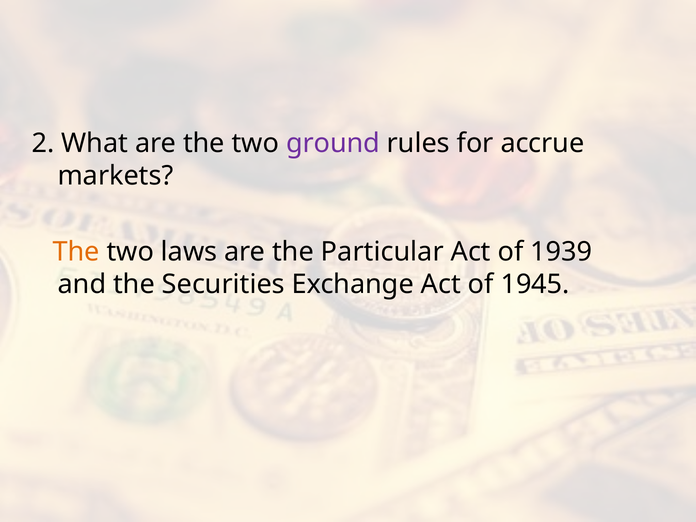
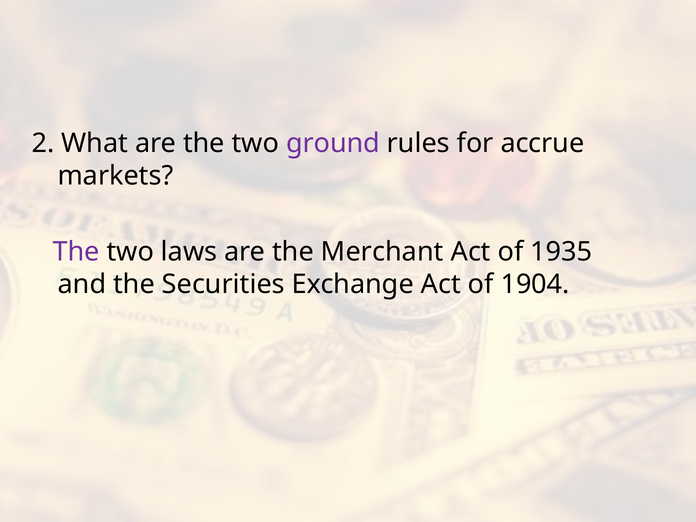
The colour: orange -> purple (76, 252)
Particular: Particular -> Merchant (382, 252)
1939: 1939 -> 1935 (561, 252)
1945: 1945 -> 1904 (535, 284)
